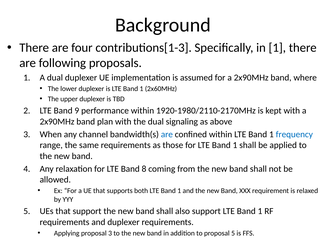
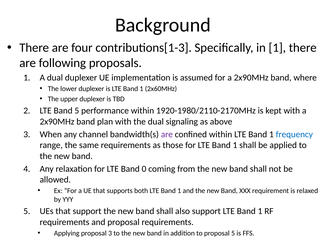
Band 9: 9 -> 5 (77, 110)
are colour: blue -> purple (167, 134)
8: 8 -> 0 (144, 168)
and duplexer: duplexer -> proposal (123, 222)
